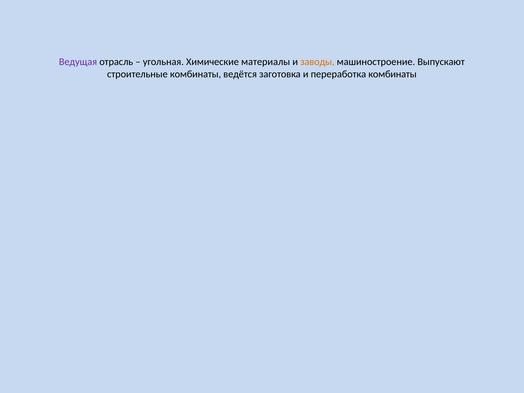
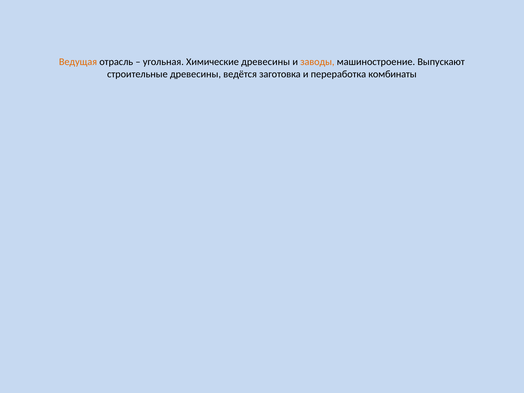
Ведущая colour: purple -> orange (78, 62)
Химические материалы: материалы -> древесины (266, 62)
строительные комбинаты: комбинаты -> древесины (196, 74)
